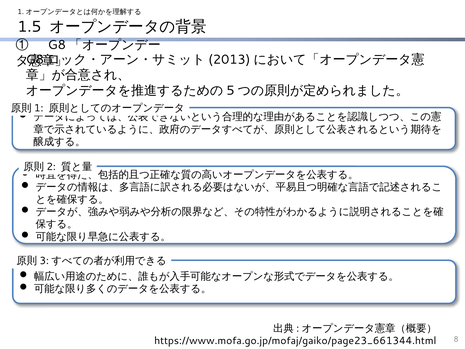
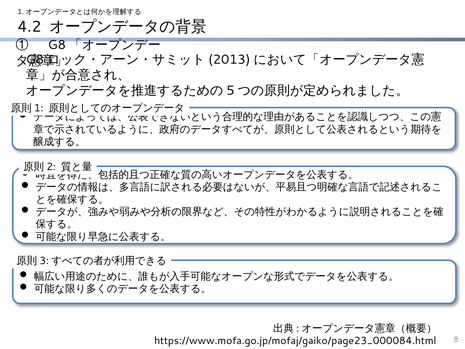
1.5: 1.5 -> 4.2 (29, 27)
https://www.mofa.go.jp/mofaj/gaiko/page23_661344.html: https://www.mofa.go.jp/mofaj/gaiko/page23_661344.html -> https://www.mofa.go.jp/mofaj/gaiko/page23_000084.html (295, 341)
